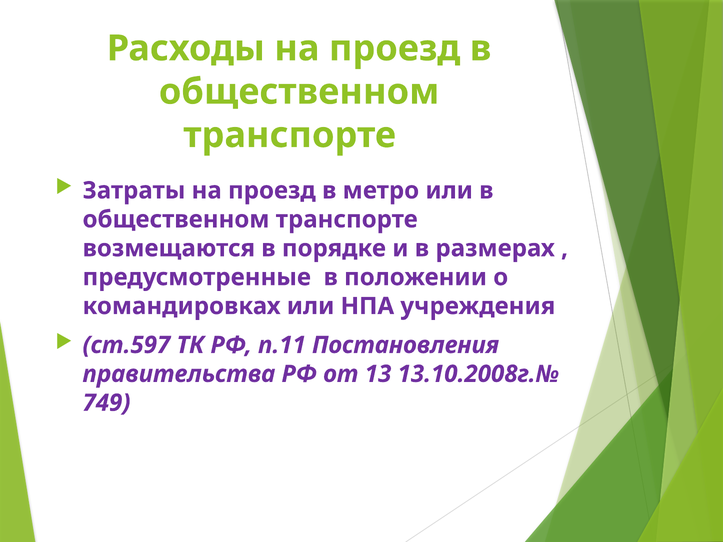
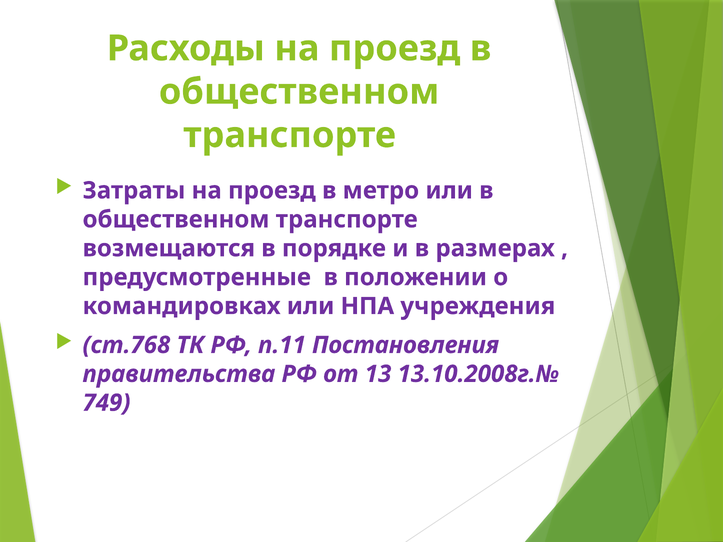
ст.597: ст.597 -> ст.768 (126, 345)
